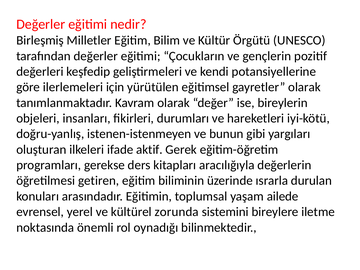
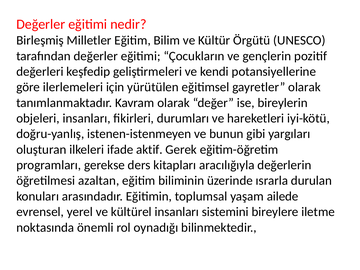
getiren: getiren -> azaltan (99, 181)
kültürel zorunda: zorunda -> insanları (177, 212)
